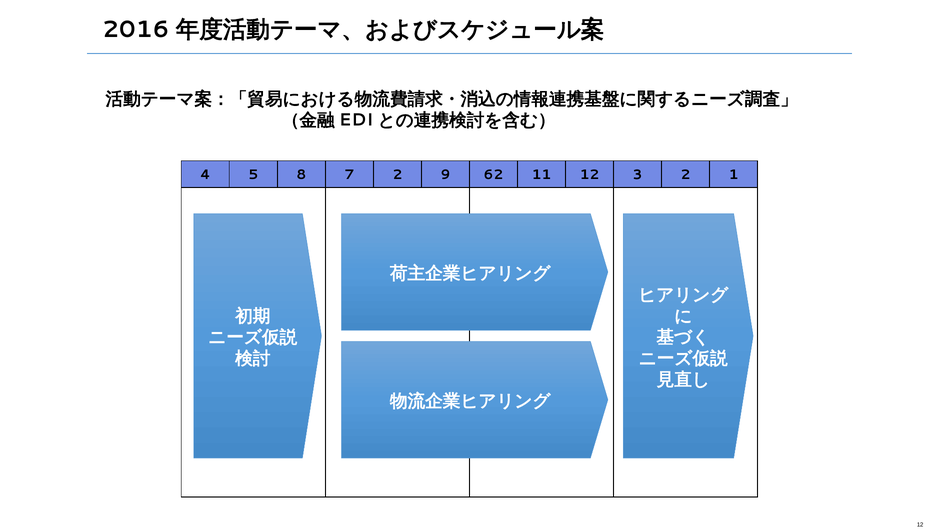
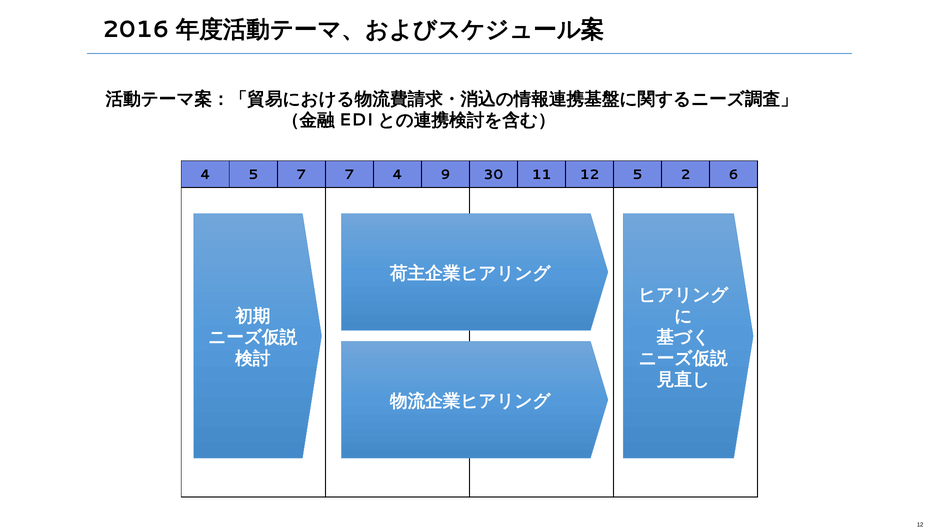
5 8: 8 -> 7 (301, 175)
7 2: 2 -> 4 (397, 175)
62: 62 -> 30 (493, 175)
12 3: 3 -> 5 (638, 175)
1: 1 -> 6 (734, 175)
